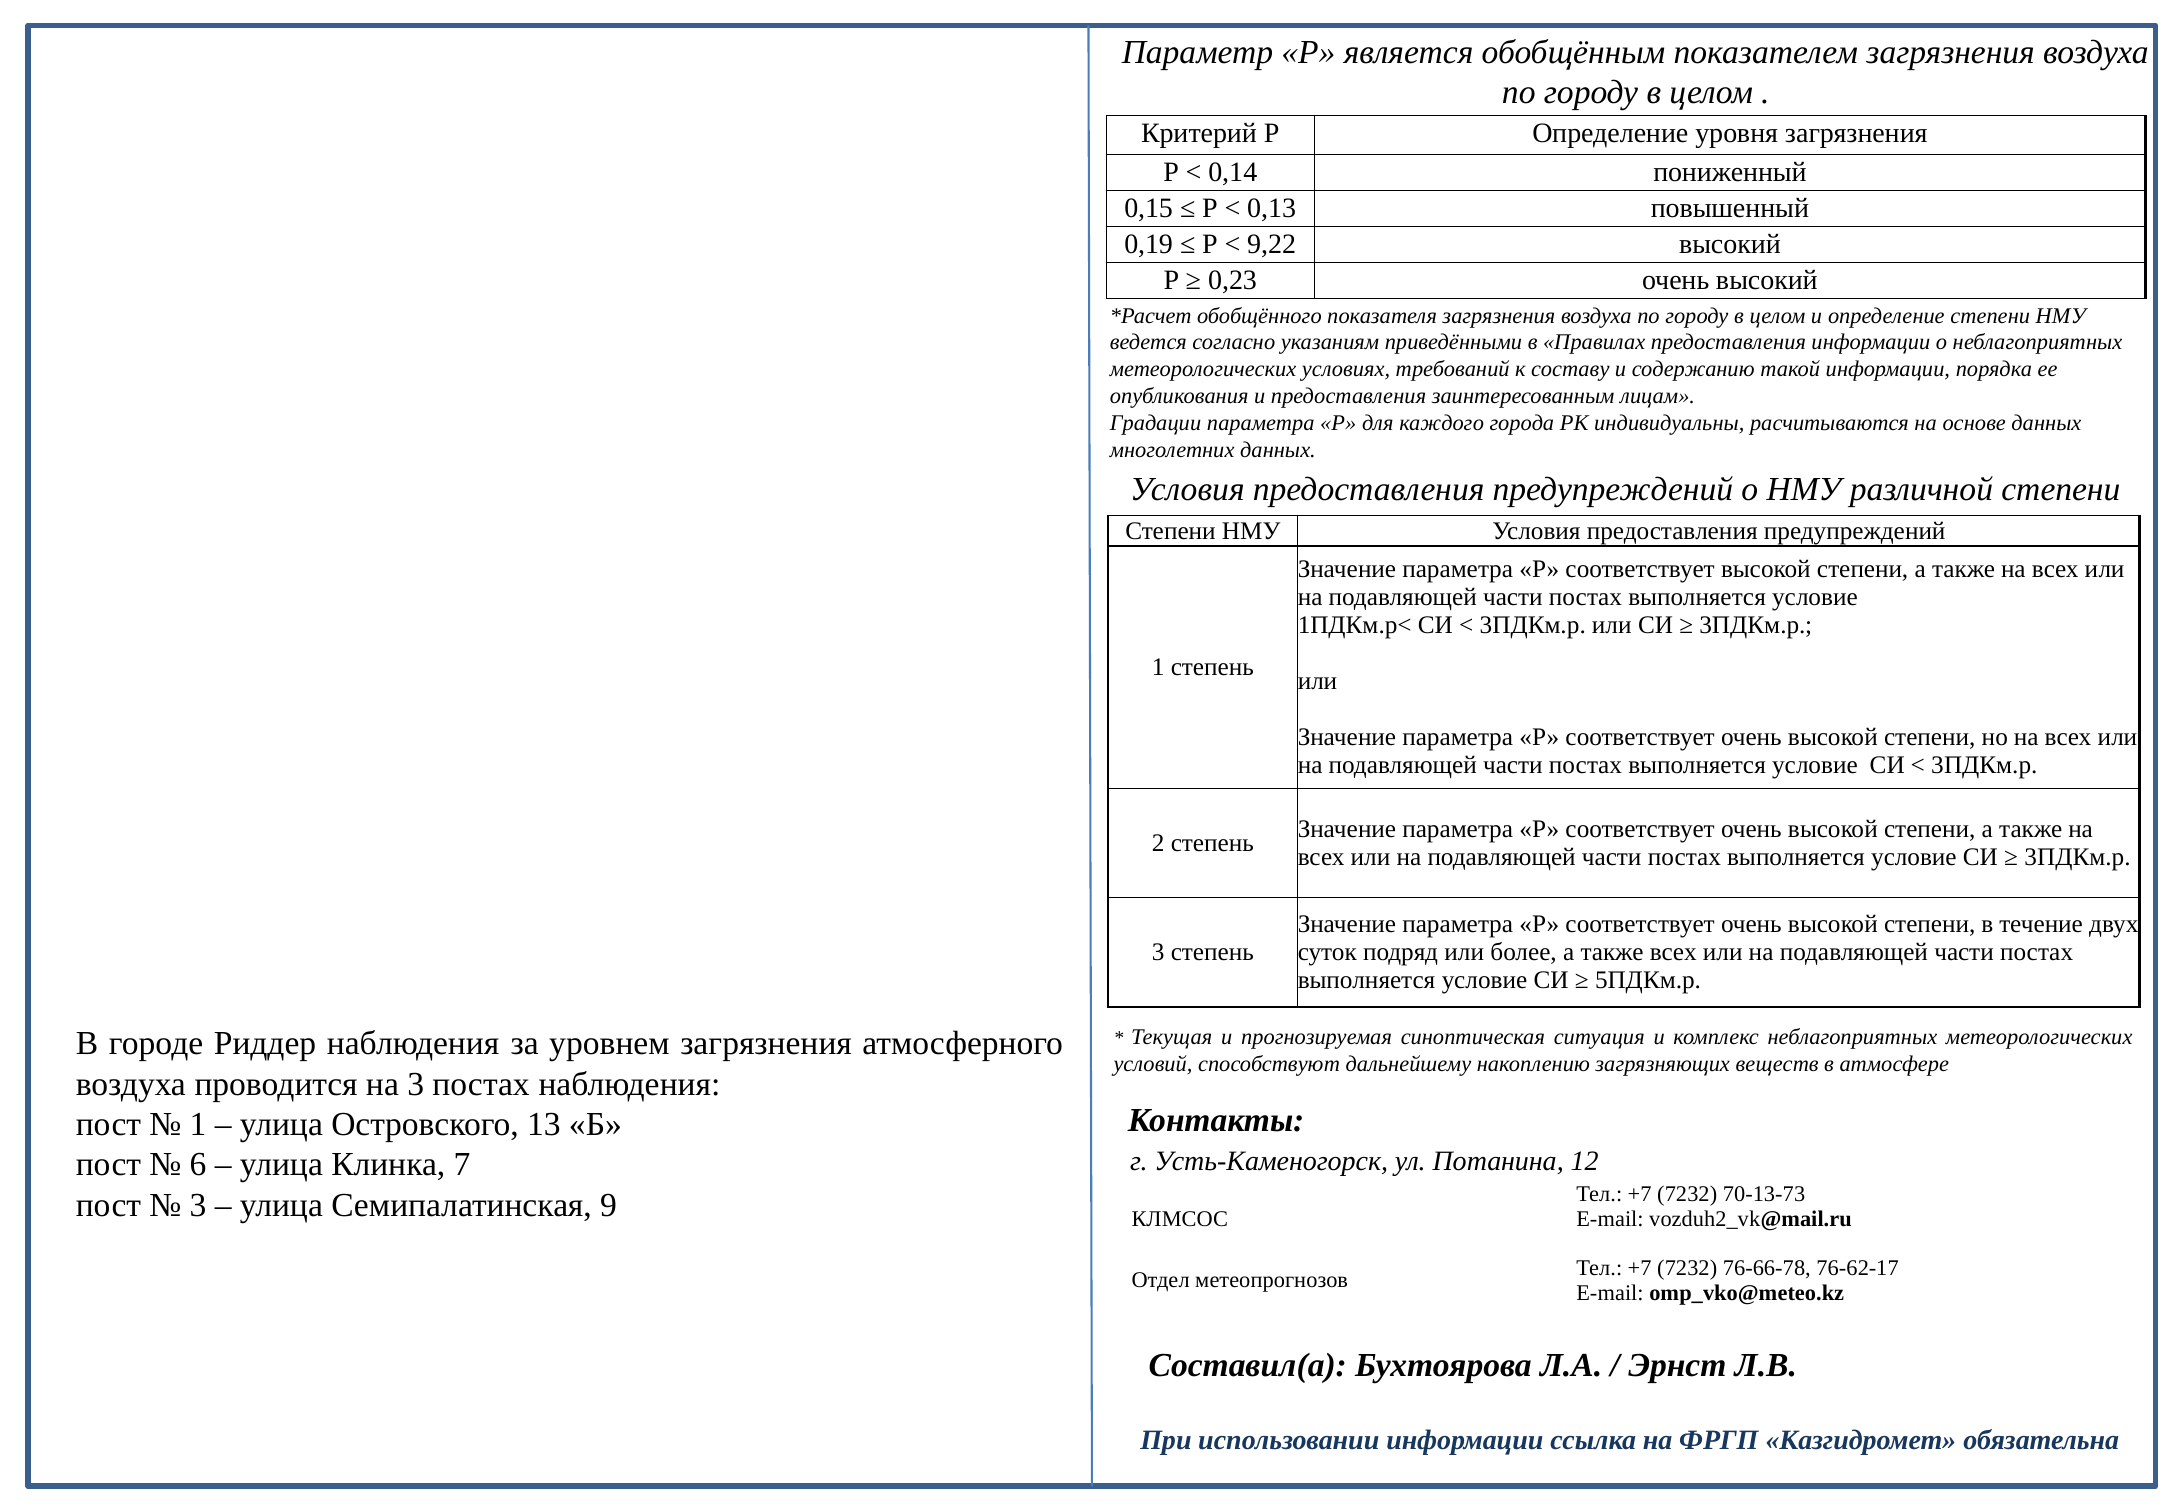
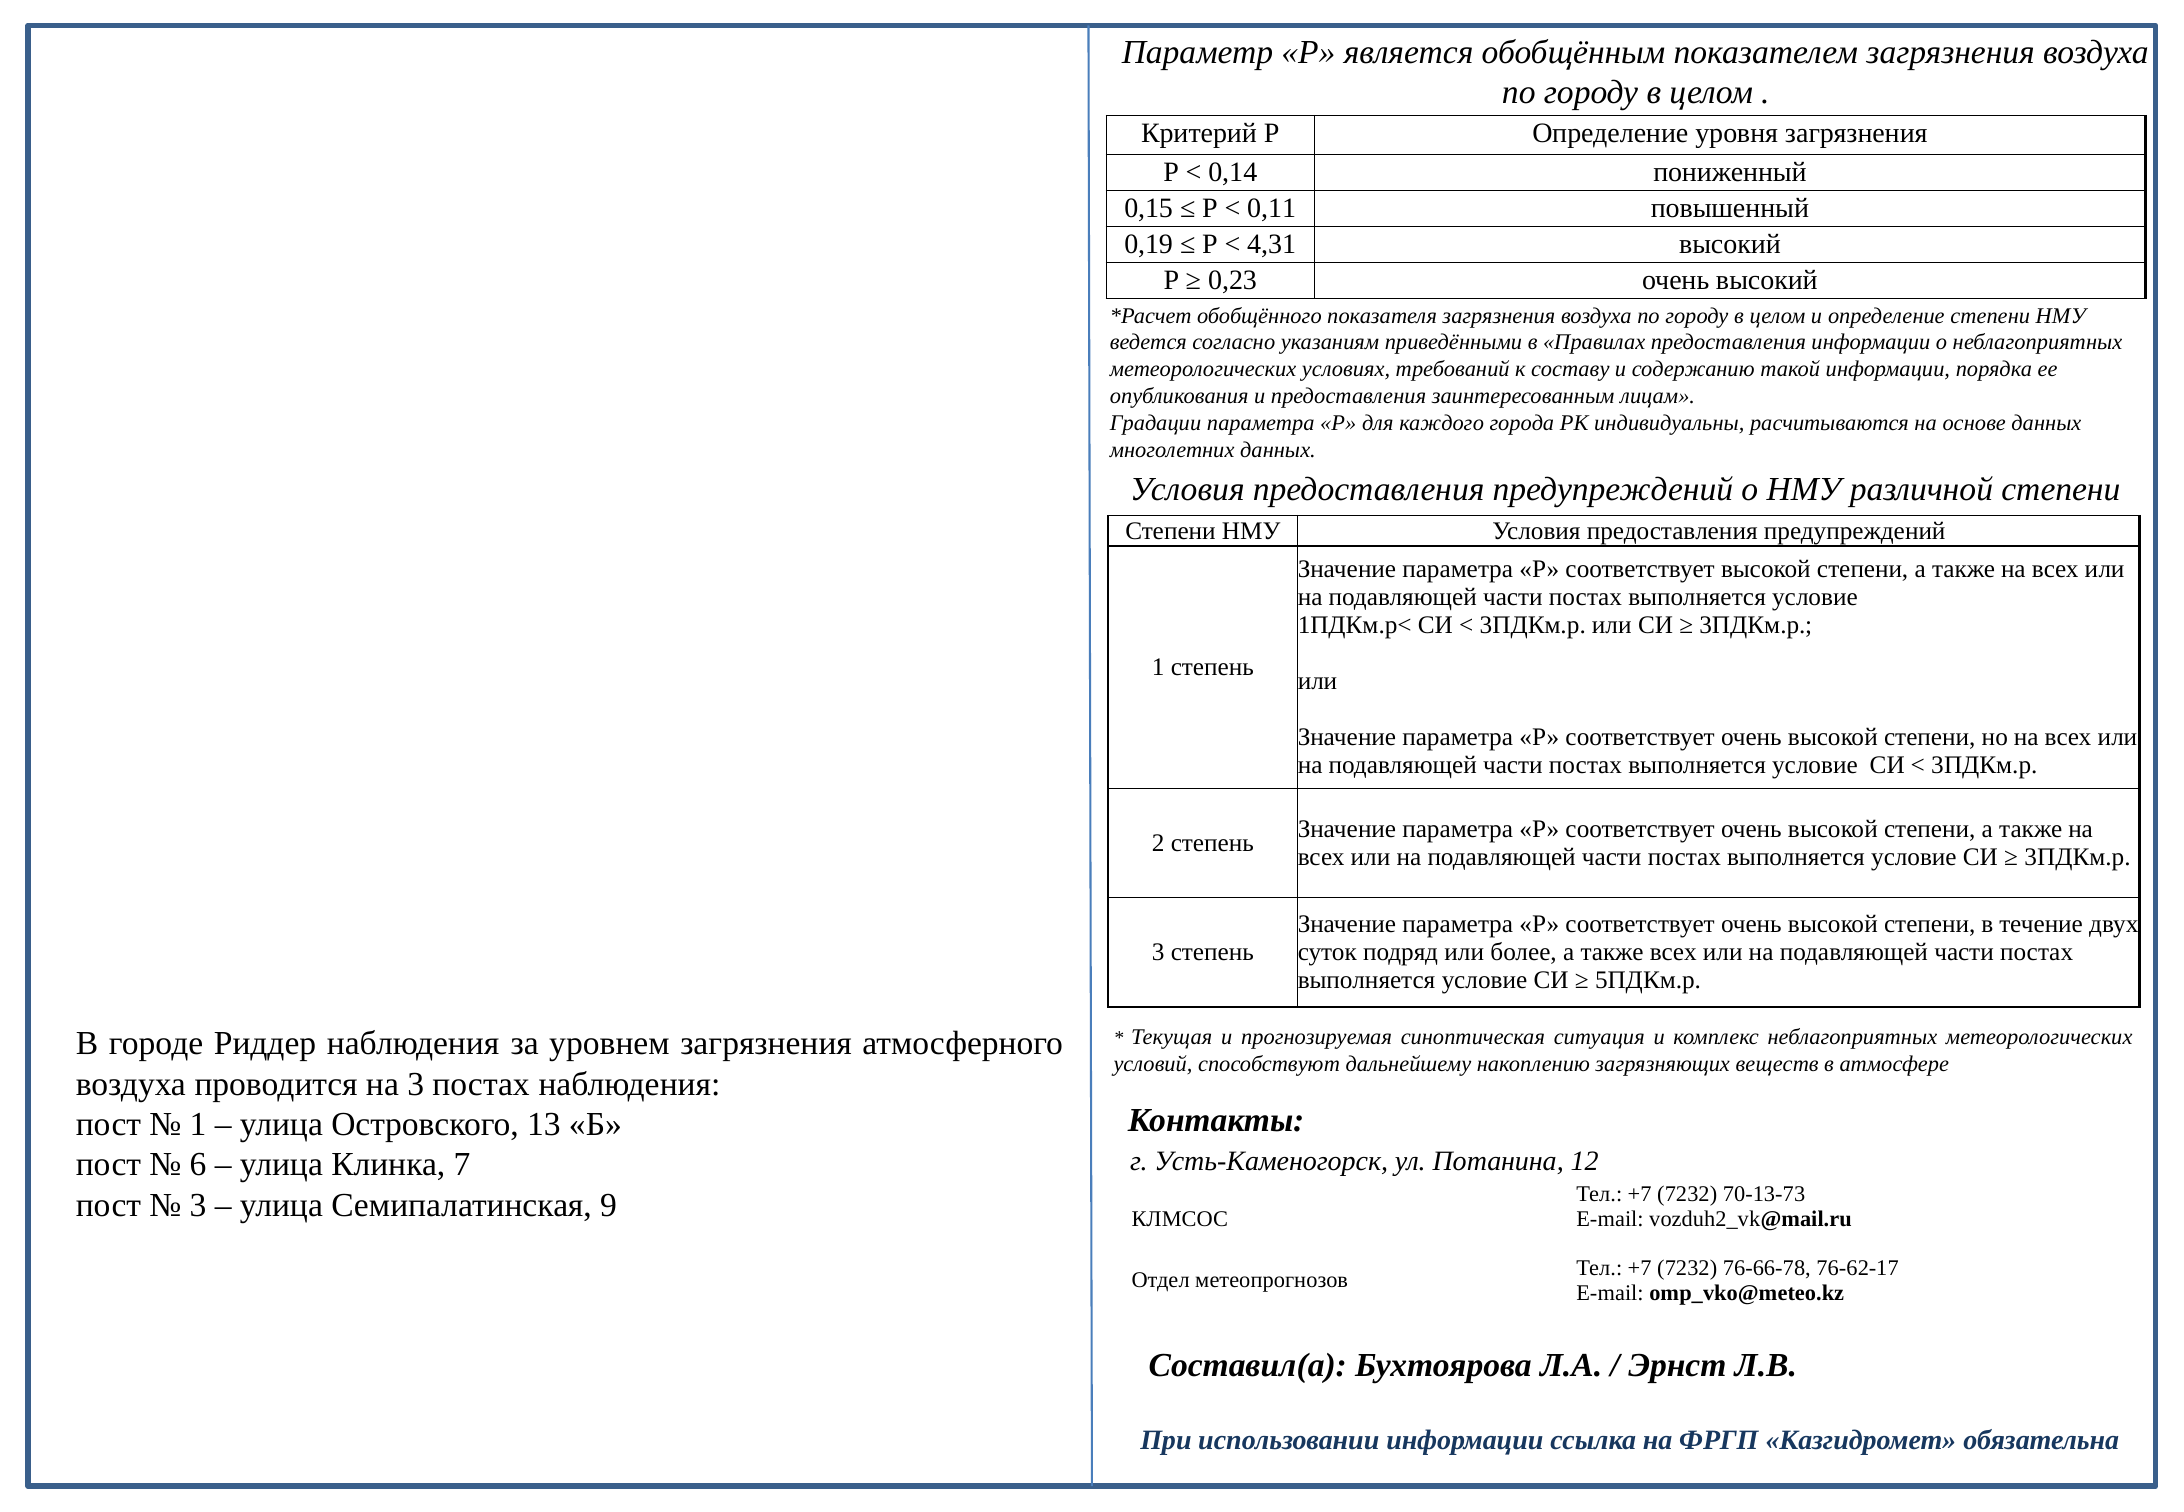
0,13: 0,13 -> 0,11 (1272, 208)
9,22: 9,22 -> 4,31 (1272, 244)
